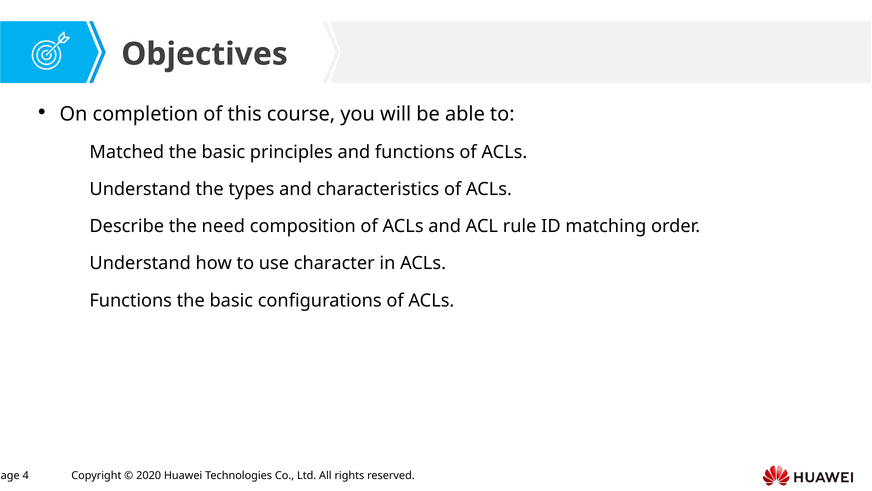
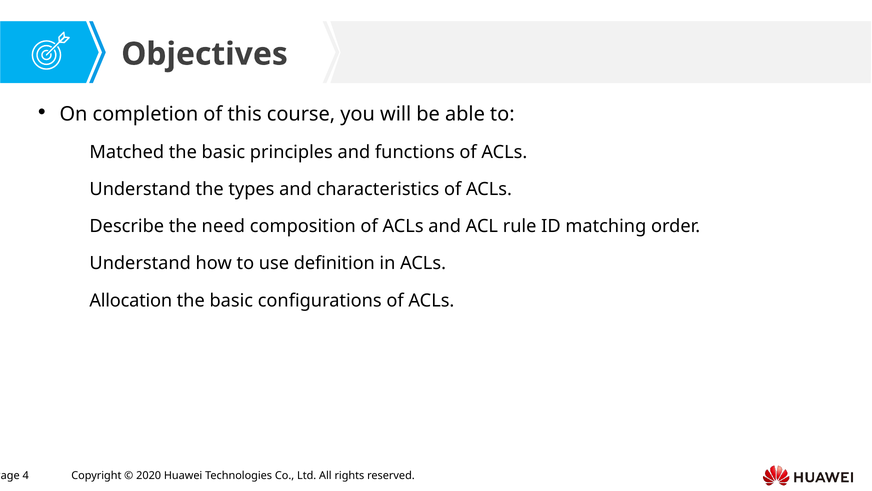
character: character -> definition (334, 263)
Functions: Functions -> Allocation (131, 300)
